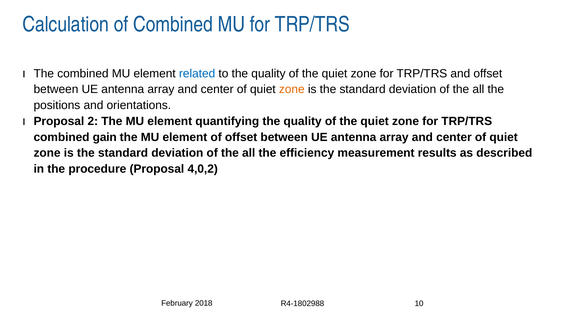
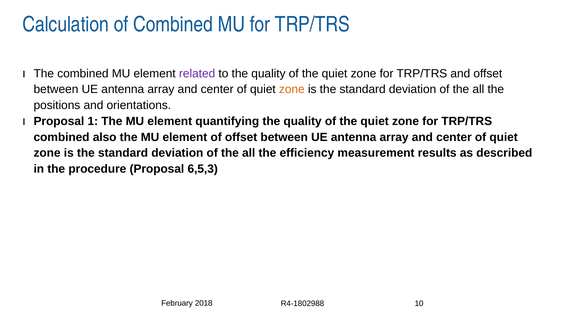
related colour: blue -> purple (197, 73)
2: 2 -> 1 (93, 121)
gain: gain -> also (105, 137)
4,0,2: 4,0,2 -> 6,5,3 (203, 169)
